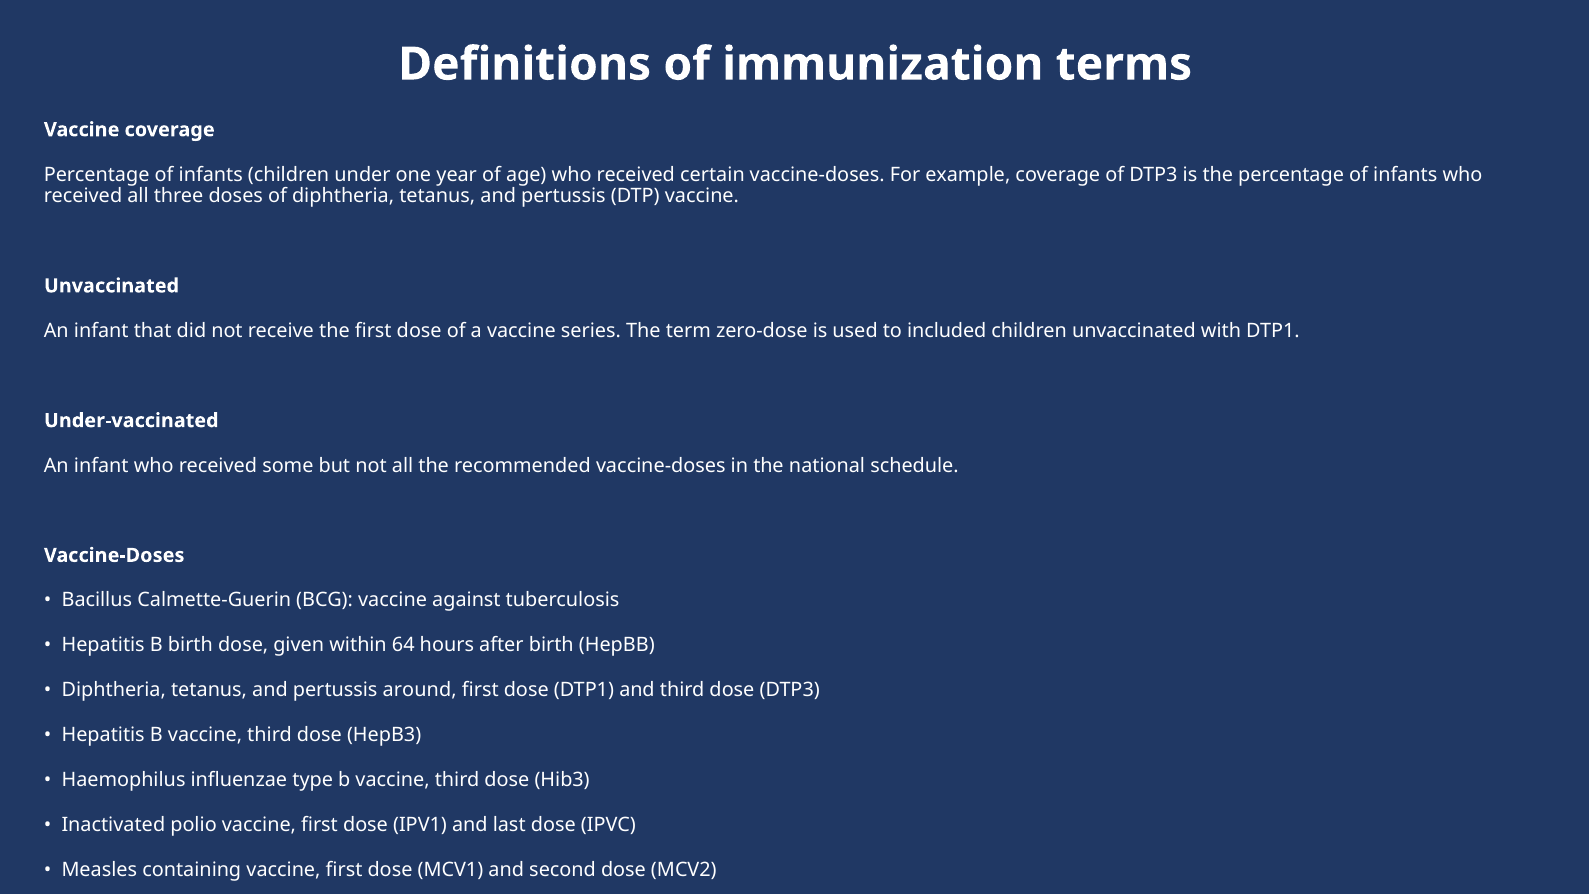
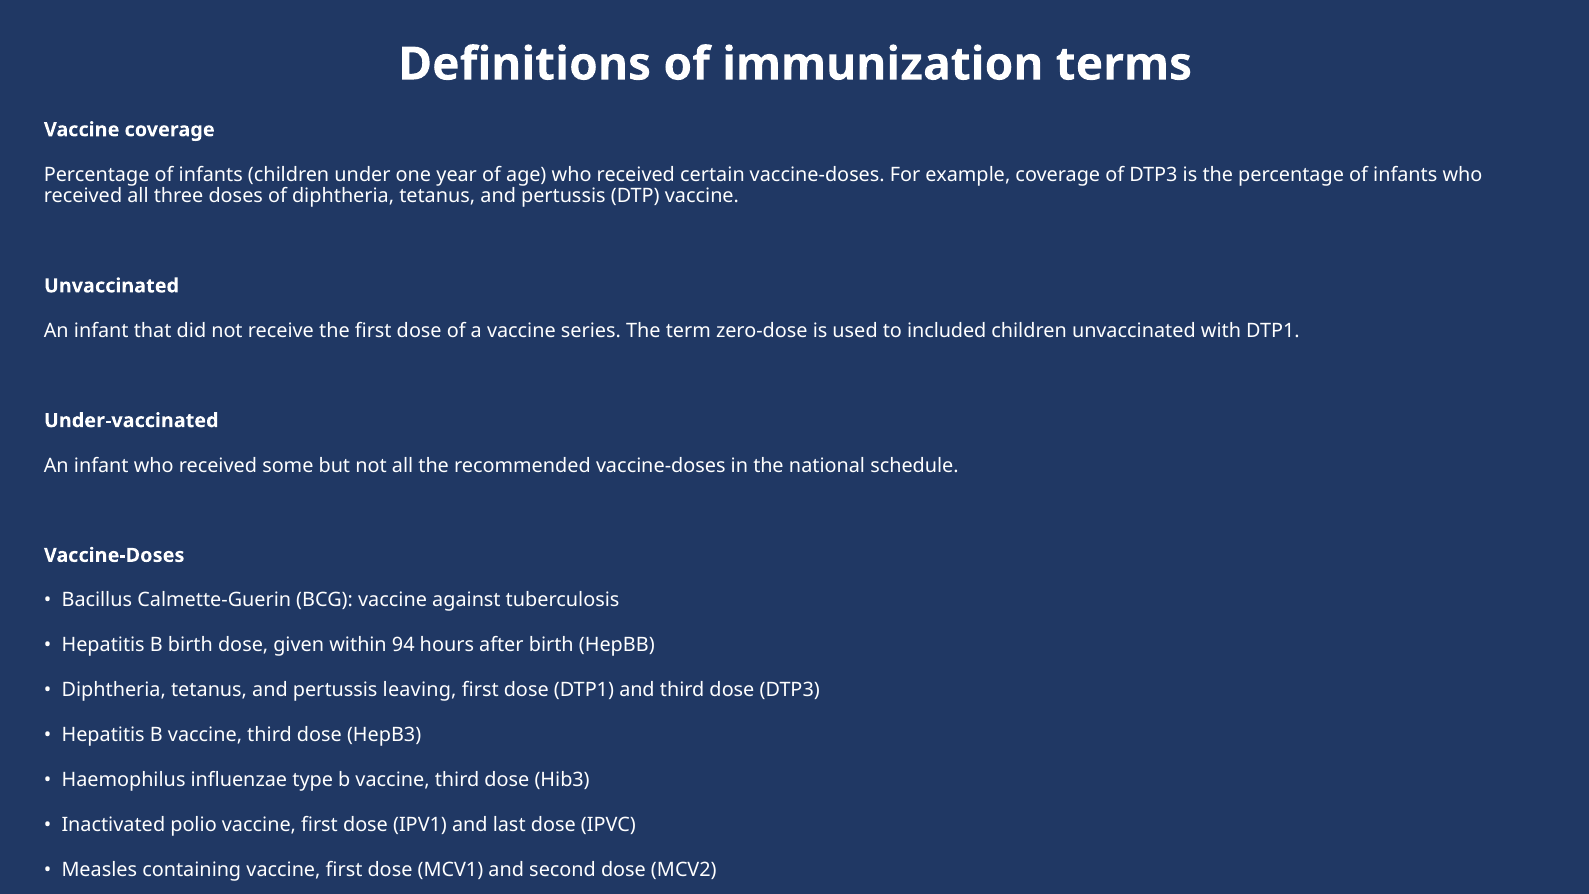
64: 64 -> 94 (403, 645)
around: around -> leaving (420, 690)
